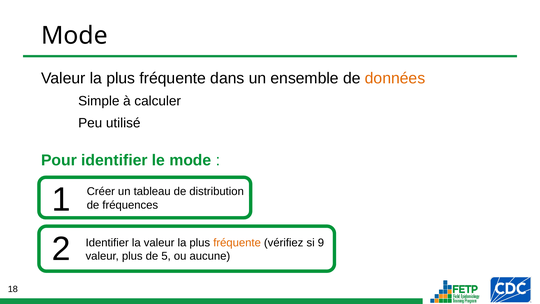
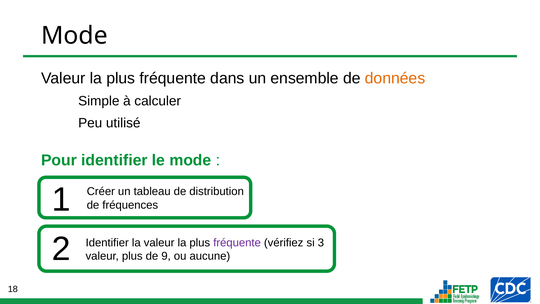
fréquente colour: orange -> purple (237, 242)
9: 9 -> 3 (321, 242)
5: 5 -> 9 (166, 256)
